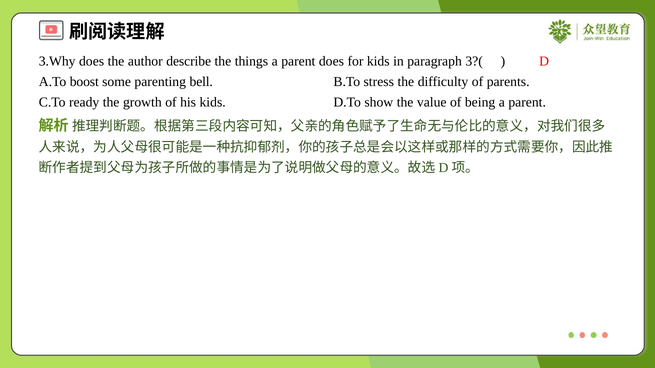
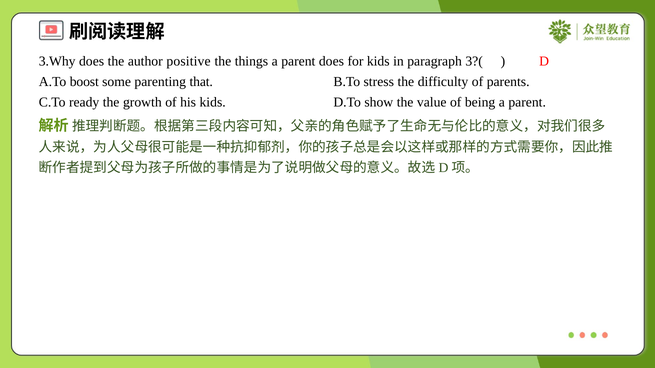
describe: describe -> positive (189, 61)
bell: bell -> that (201, 82)
